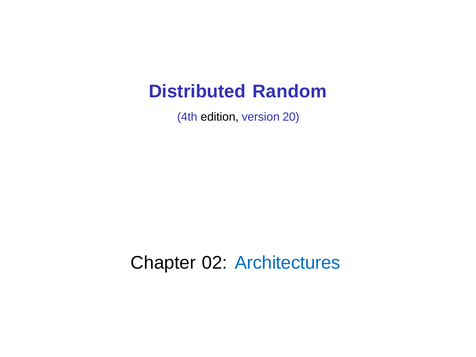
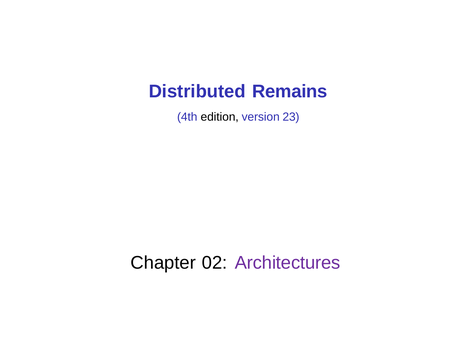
Random: Random -> Remains (290, 92)
20: 20 -> 23 (291, 117)
Architectures colour: blue -> purple (288, 263)
